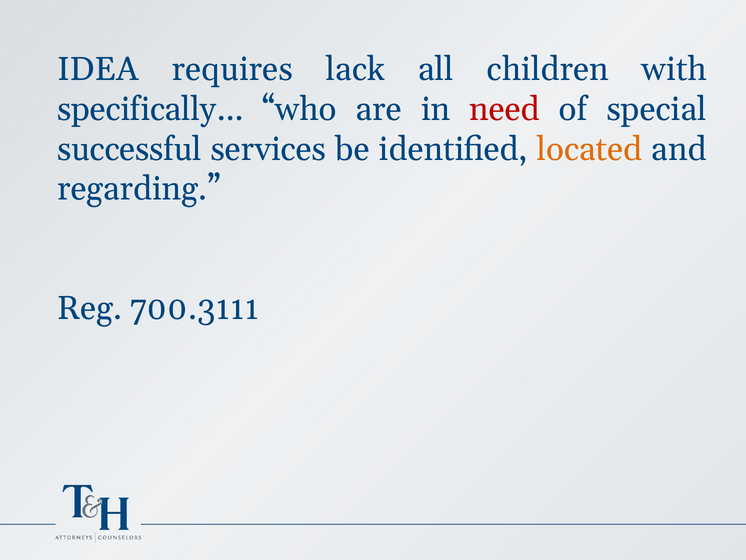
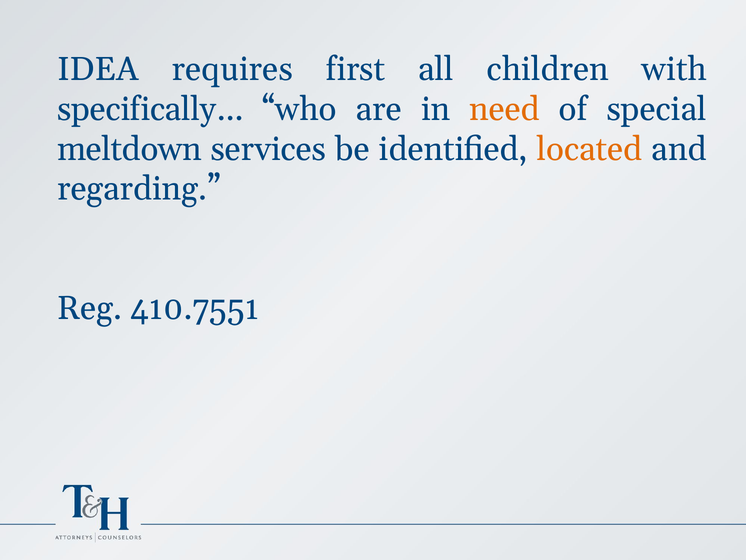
lack: lack -> first (355, 69)
need colour: red -> orange (505, 109)
successful: successful -> meltdown (129, 149)
700.3111: 700.3111 -> 410.7551 (194, 308)
